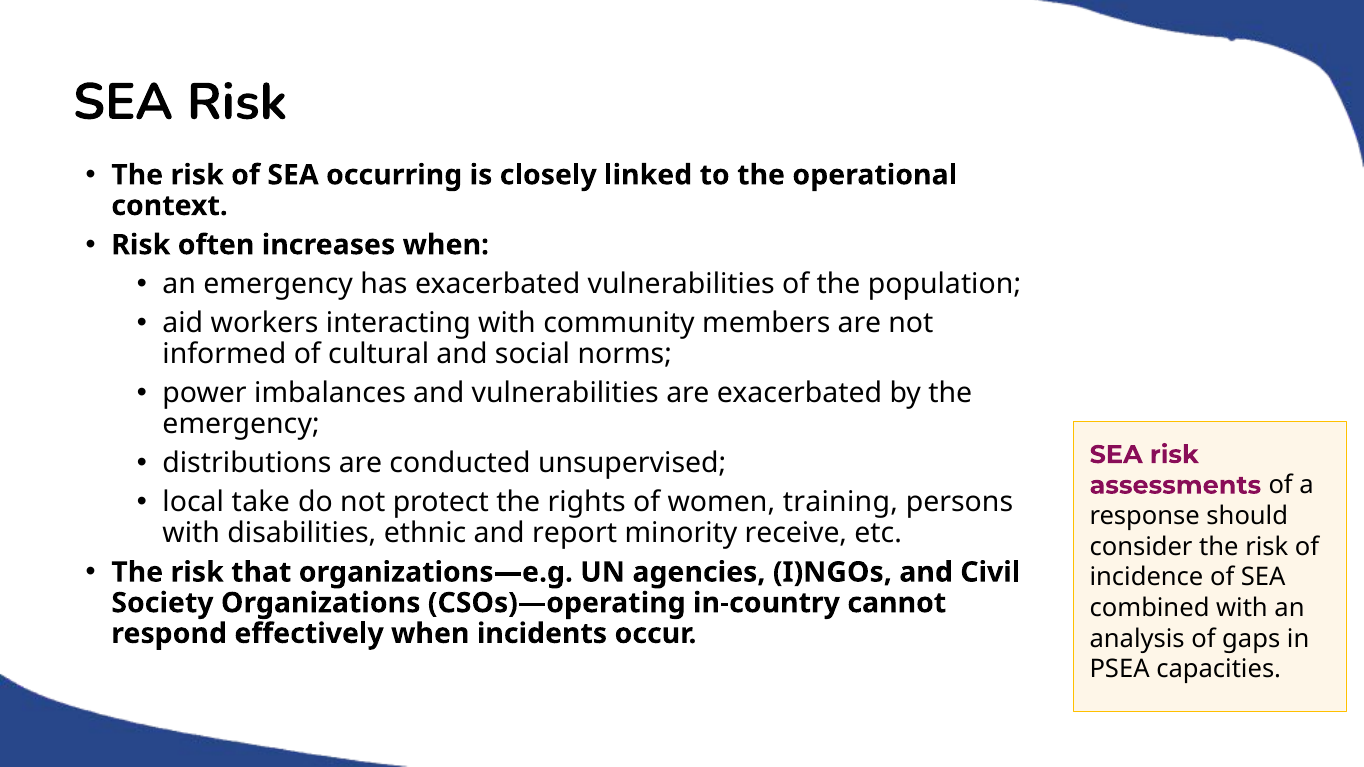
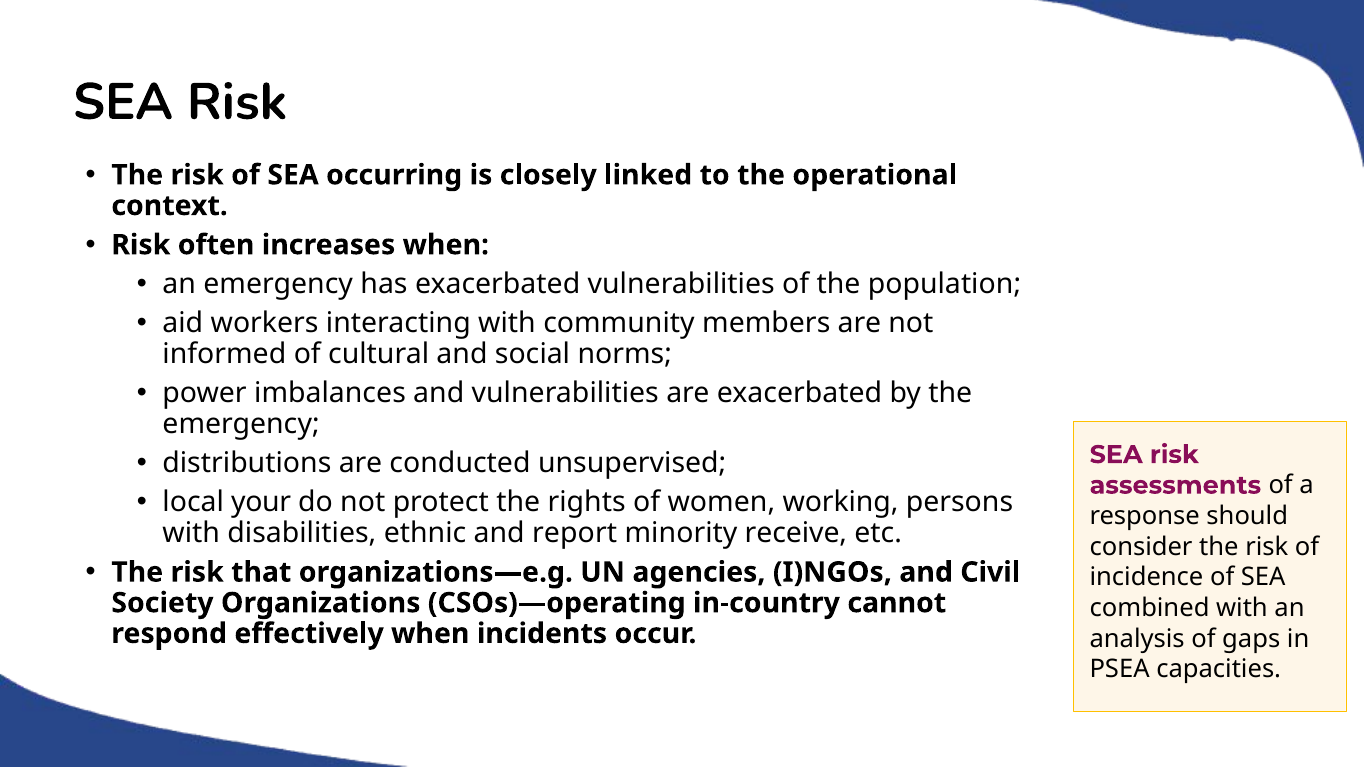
take: take -> your (261, 503)
training: training -> working (841, 503)
